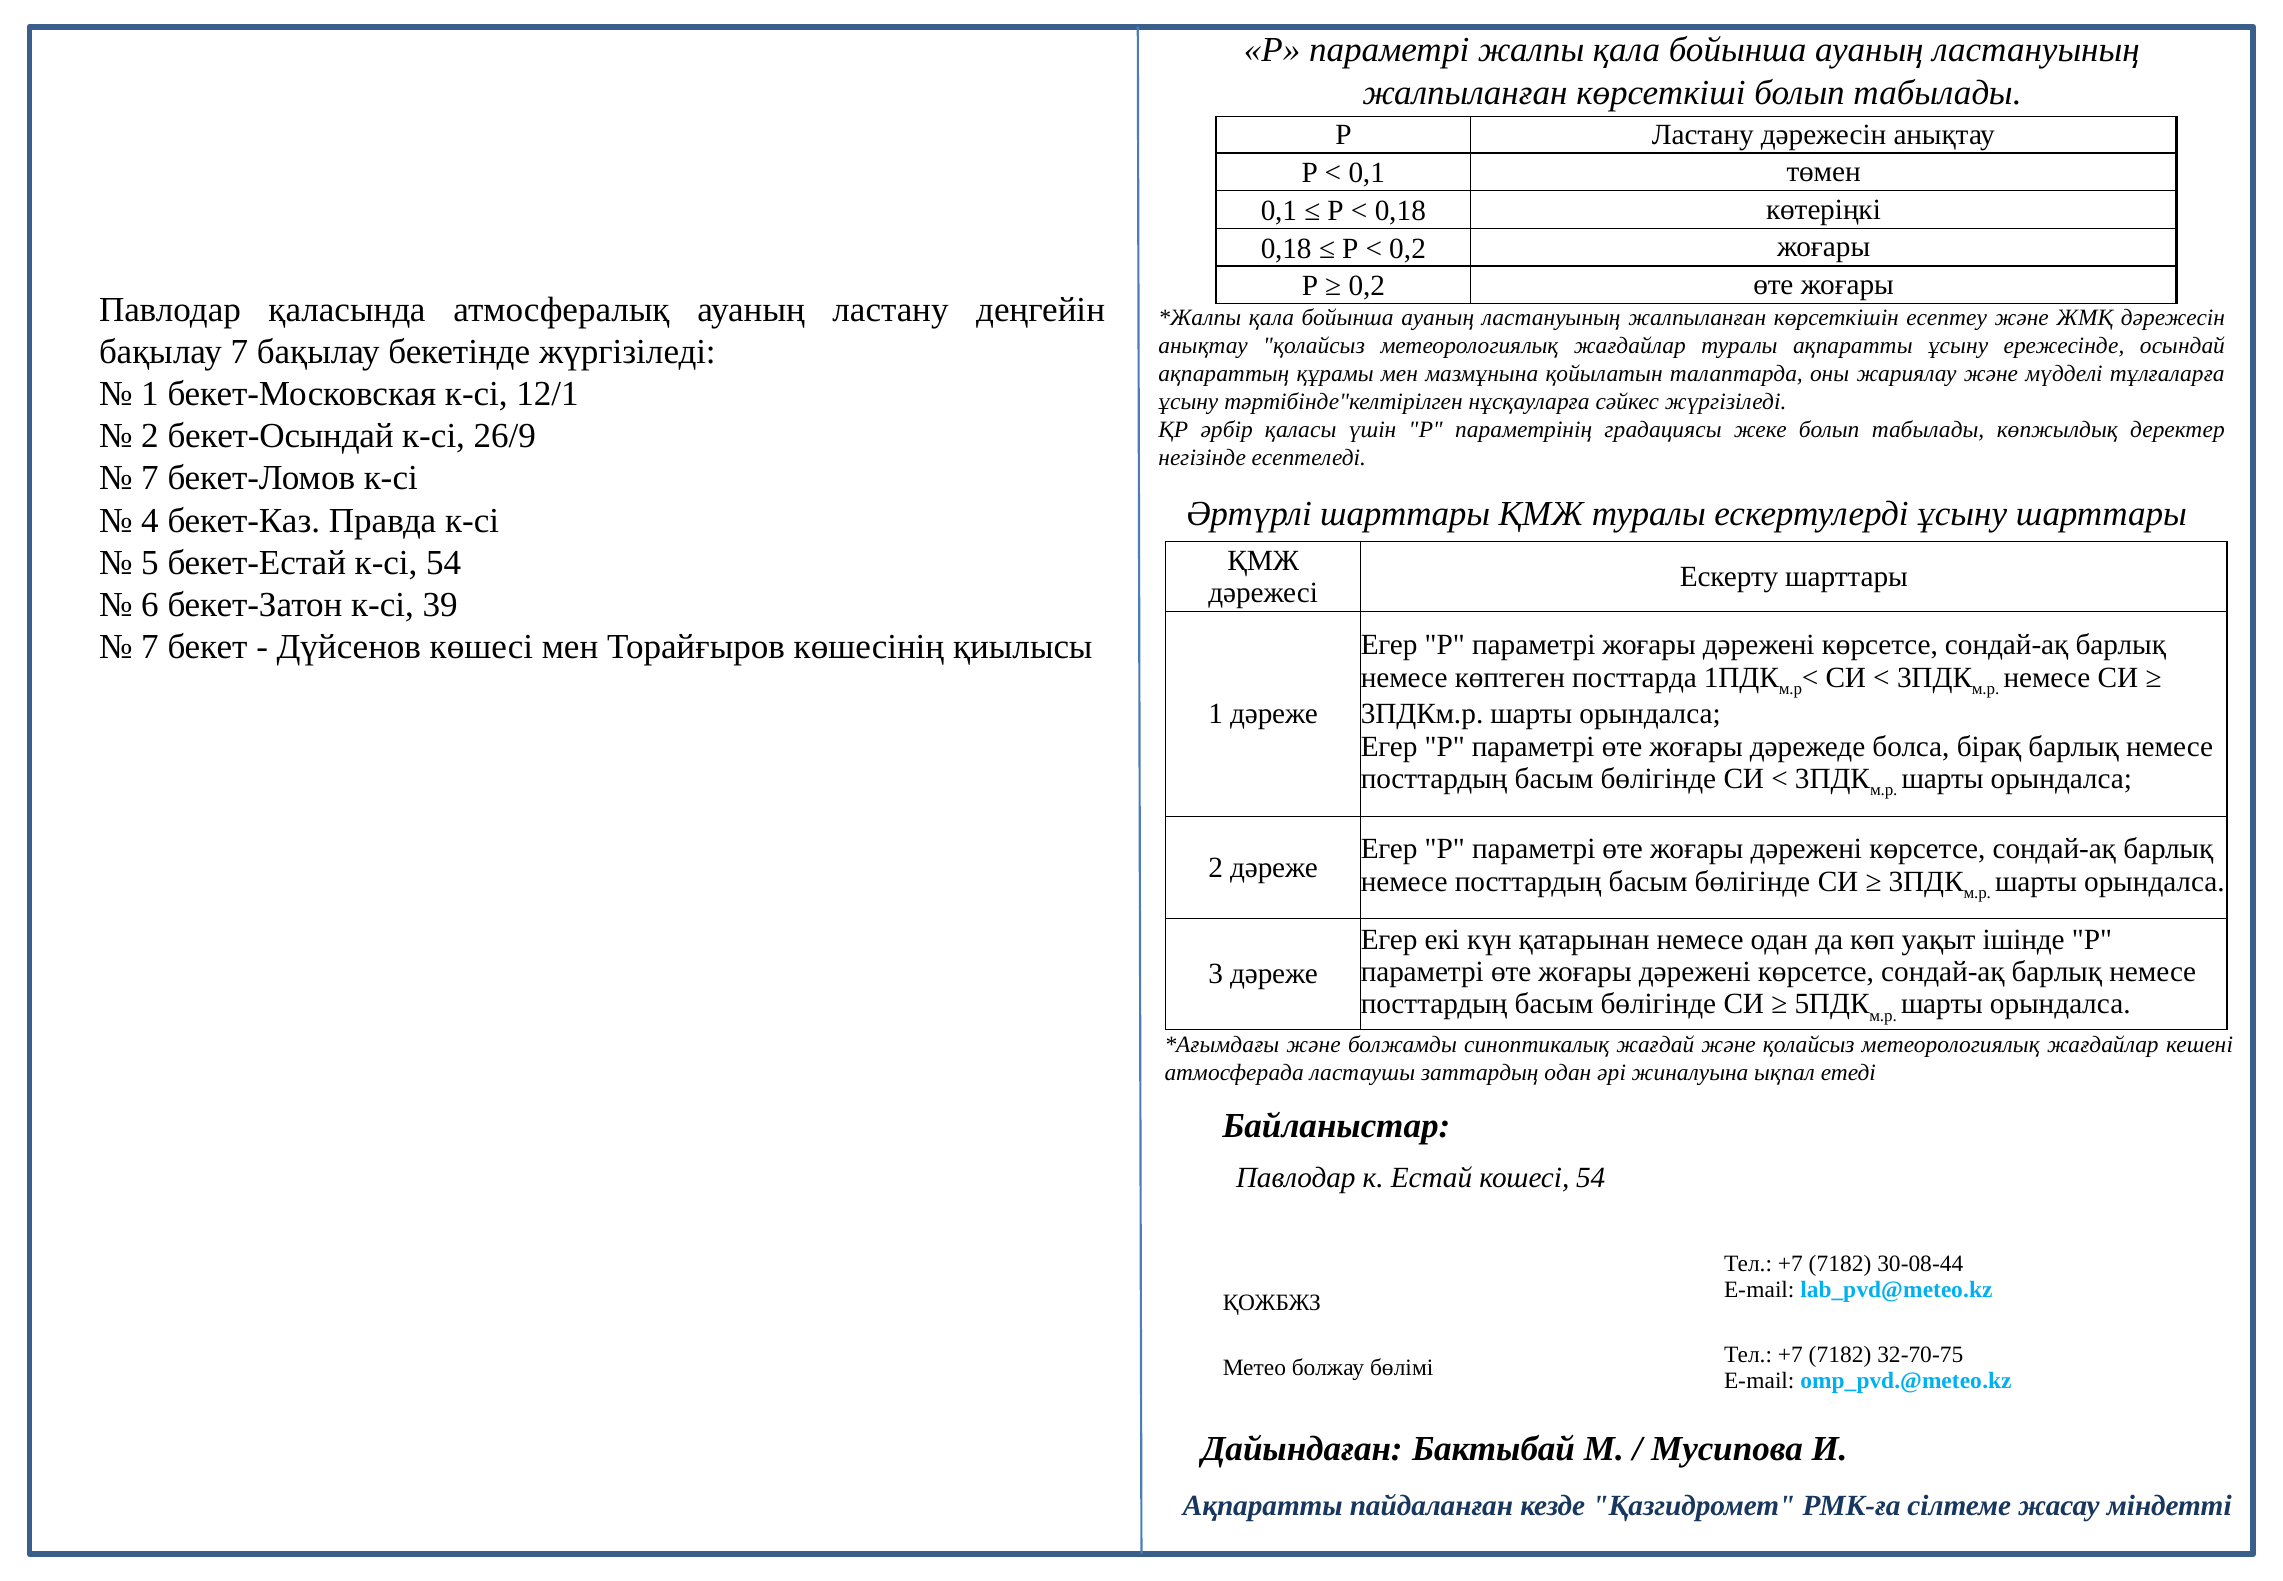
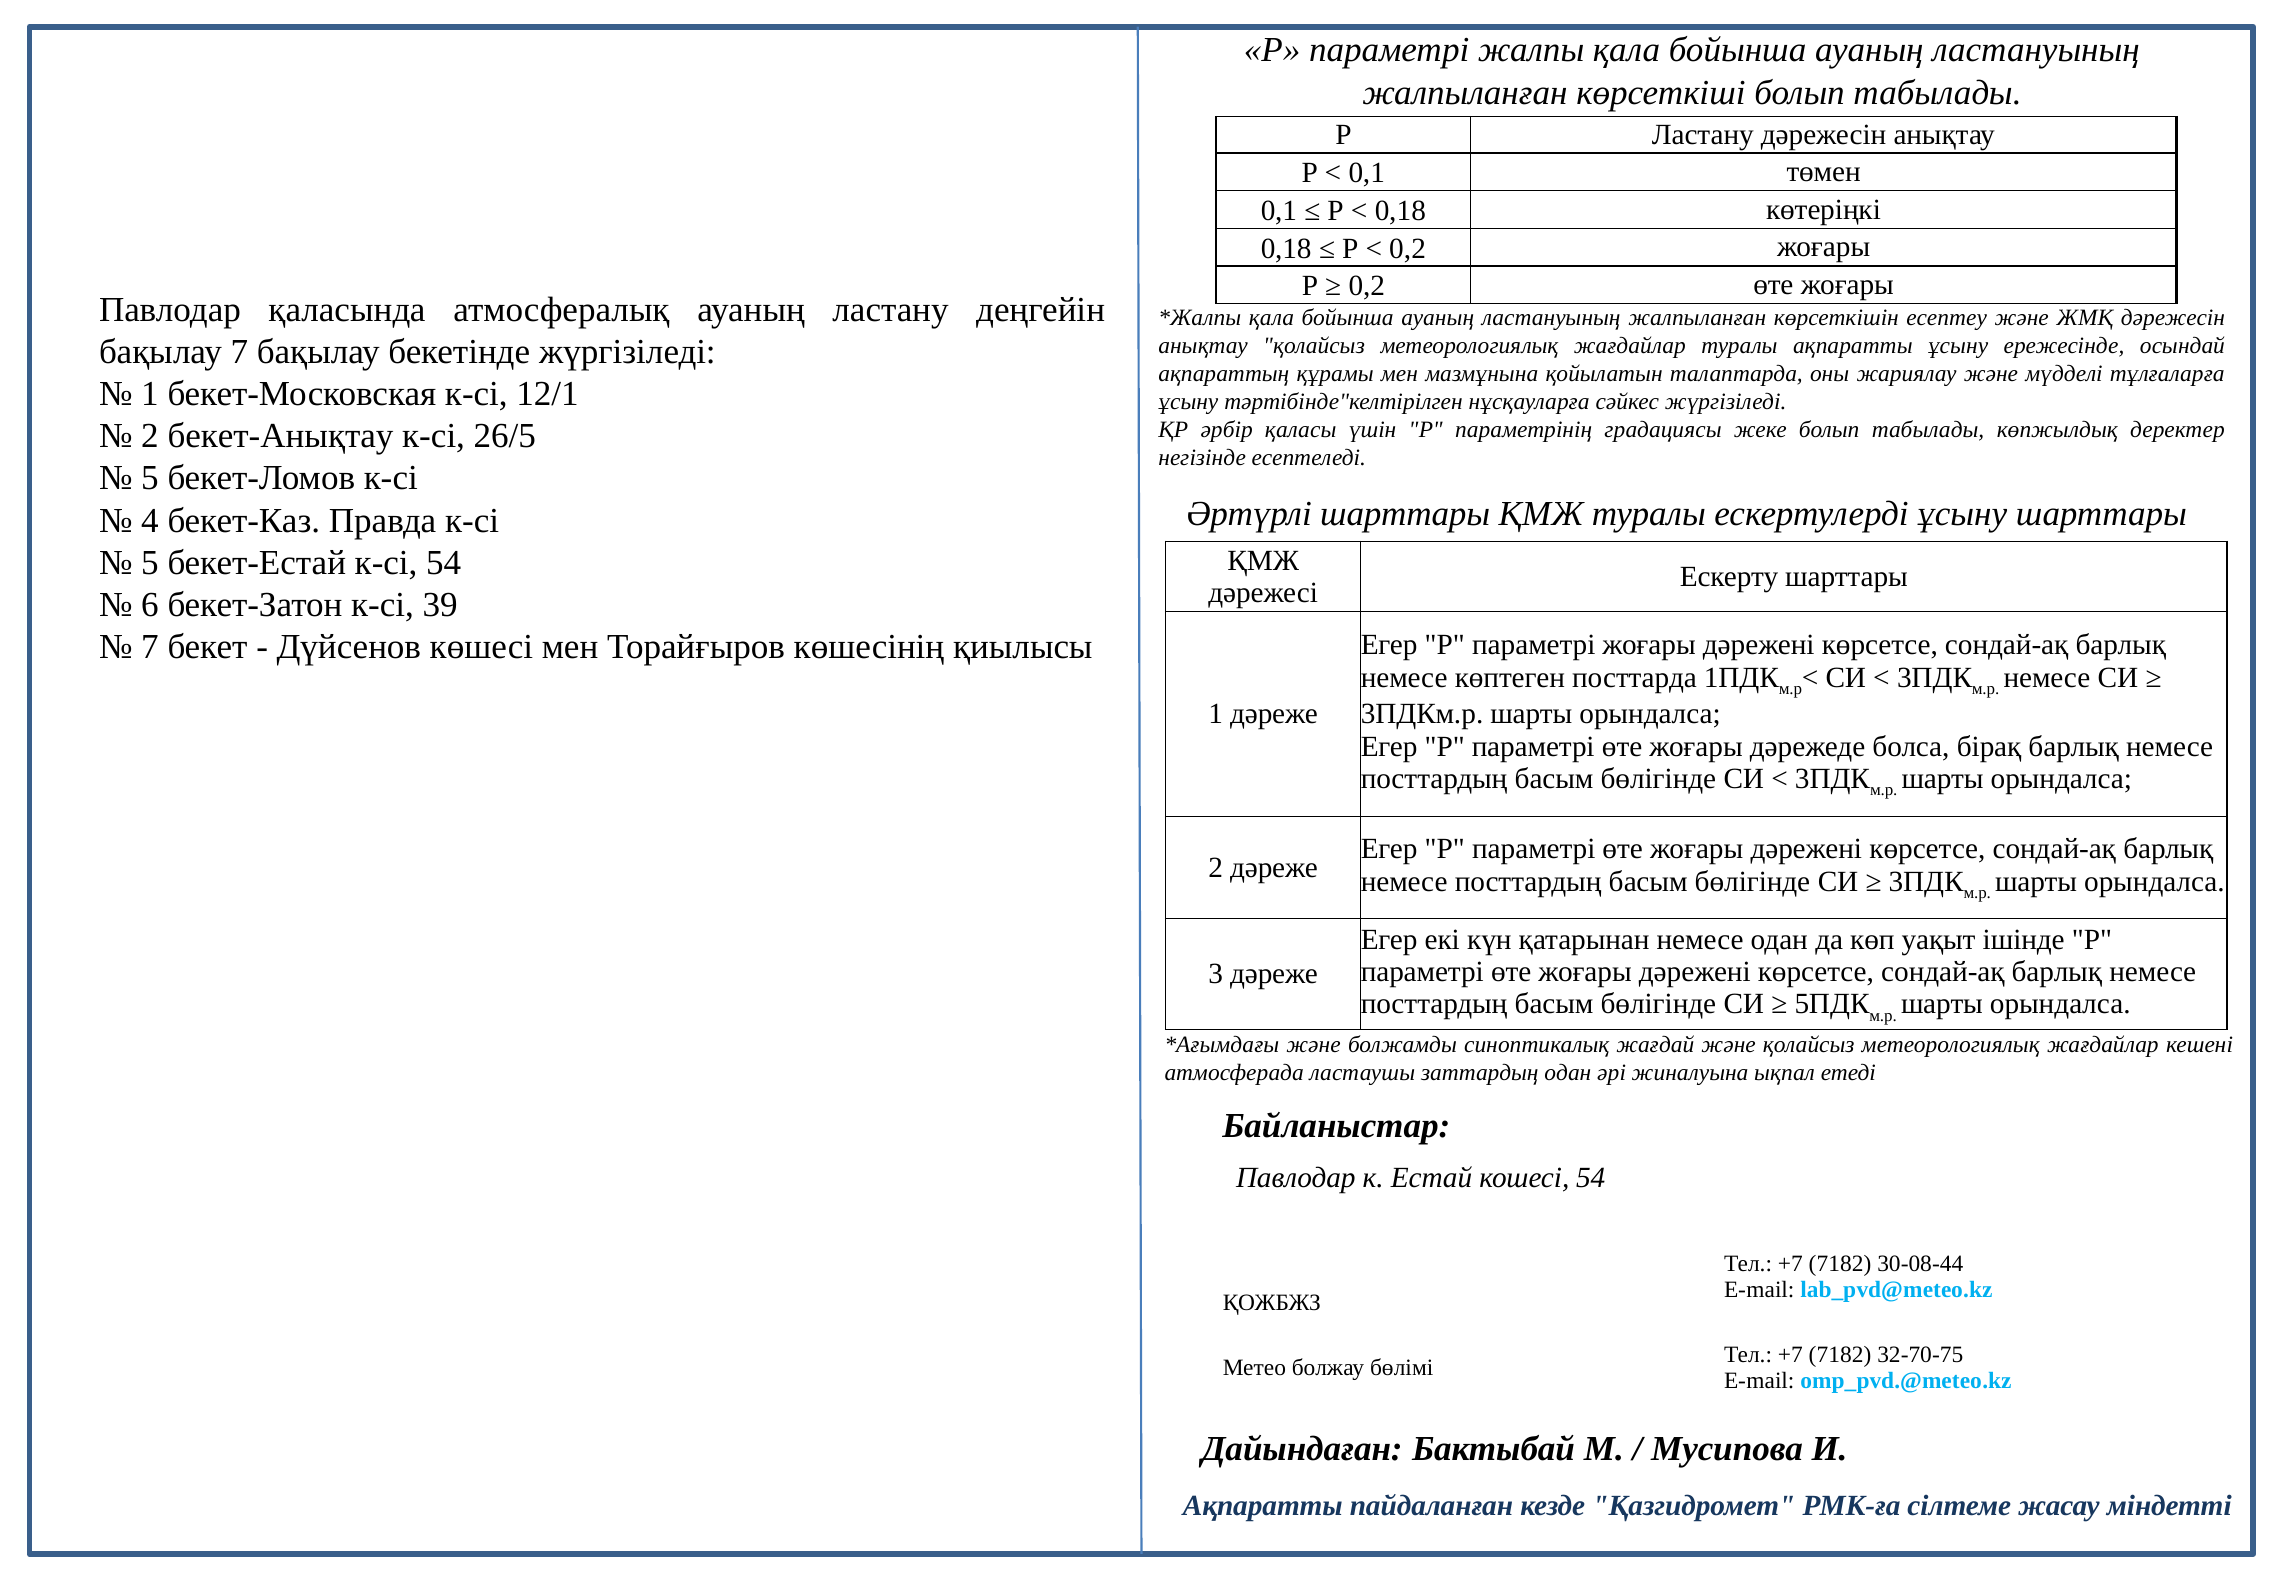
бекет-Осындай: бекет-Осындай -> бекет-Анықтау (280, 436)
26/9: 26/9 -> 26/5 (505, 436)
7: 7 -> 5 (150, 478)
